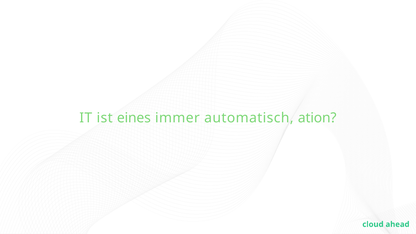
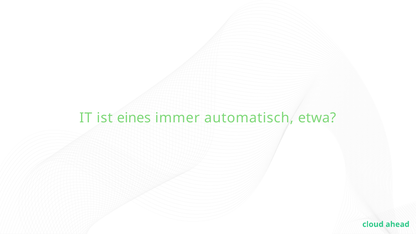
ation: ation -> etwa (317, 118)
